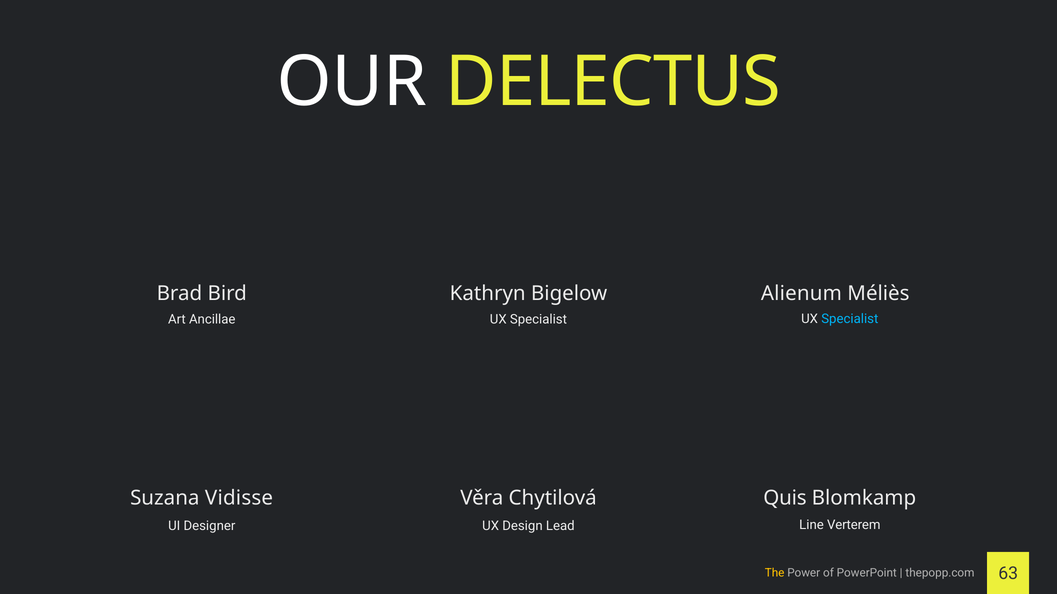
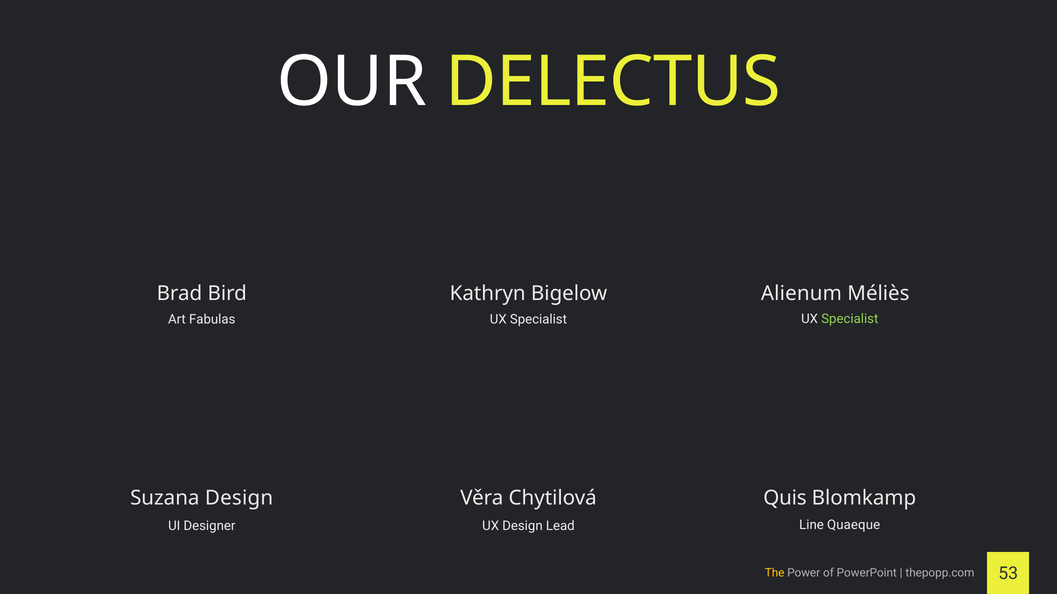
Ancillae: Ancillae -> Fabulas (212, 320)
Specialist colour: light blue -> light green (850, 319)
Suzana Vidisse: Vidisse -> Design (239, 498)
Verterem: Verterem -> Quaeque (854, 525)
63: 63 -> 53 (1008, 574)
